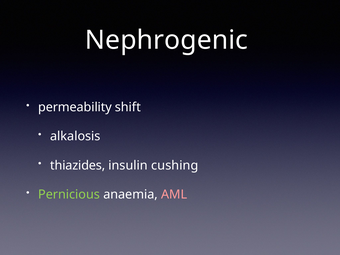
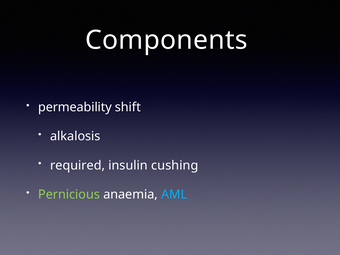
Nephrogenic: Nephrogenic -> Components (166, 40)
thiazides: thiazides -> required (78, 165)
AML colour: pink -> light blue (174, 194)
